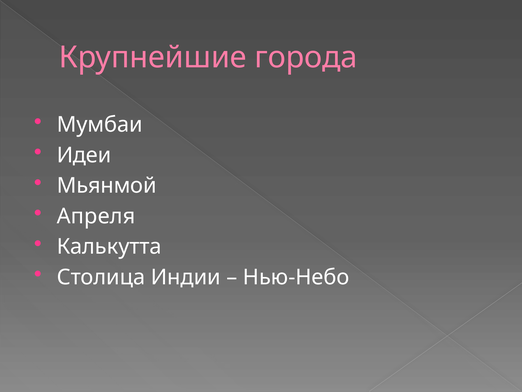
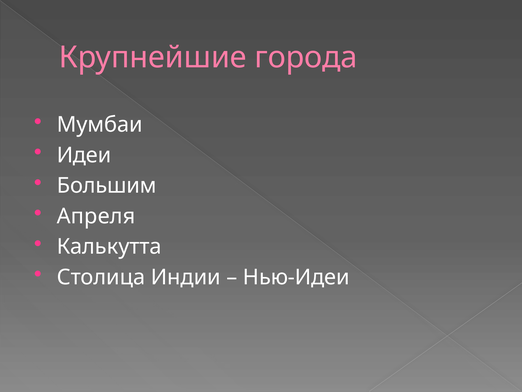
Мьянмой: Мьянмой -> Большим (107, 186)
Нью-Небо: Нью-Небо -> Нью-Идеи (296, 277)
